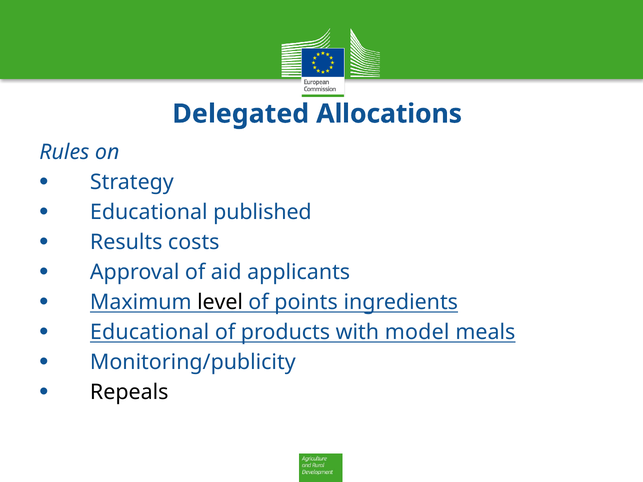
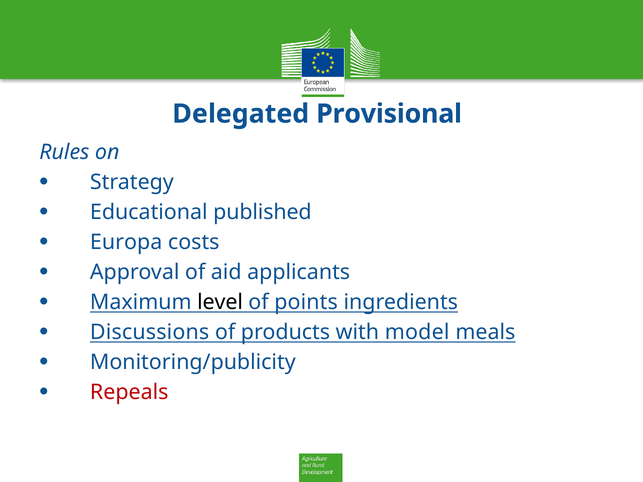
Allocations: Allocations -> Provisional (389, 114)
Results: Results -> Europa (126, 242)
Educational: Educational -> Discussions (150, 332)
Repeals colour: black -> red (129, 392)
